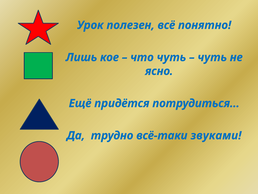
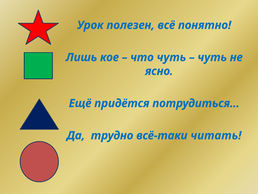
звуками: звуками -> читать (216, 135)
